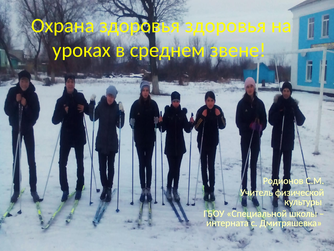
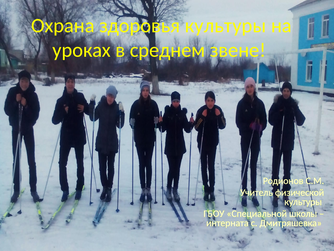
здоровья здоровья: здоровья -> культуры (226, 26)
